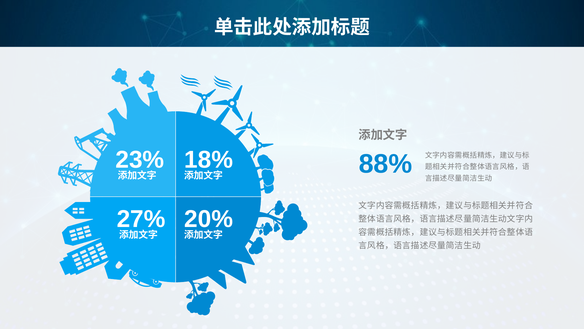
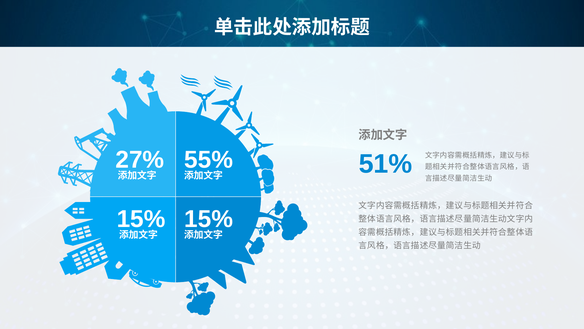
18%: 18% -> 55% (209, 159)
23%: 23% -> 27% (140, 160)
88%: 88% -> 51% (385, 164)
20%: 20% -> 15% (209, 219)
27%: 27% -> 15% (141, 219)
